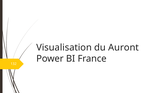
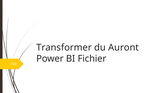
Visualisation: Visualisation -> Transformer (64, 47)
France: France -> Fichier (92, 59)
